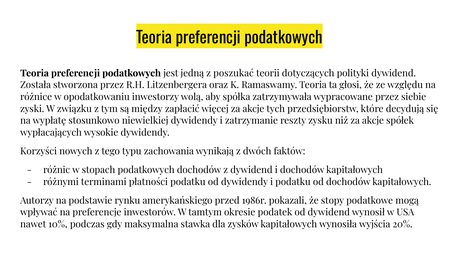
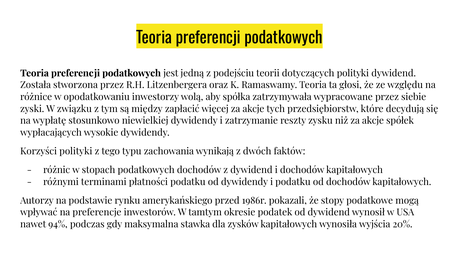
poszukać: poszukać -> podejściu (234, 73)
Korzyści nowych: nowych -> polityki (76, 151)
10%: 10% -> 94% (58, 225)
